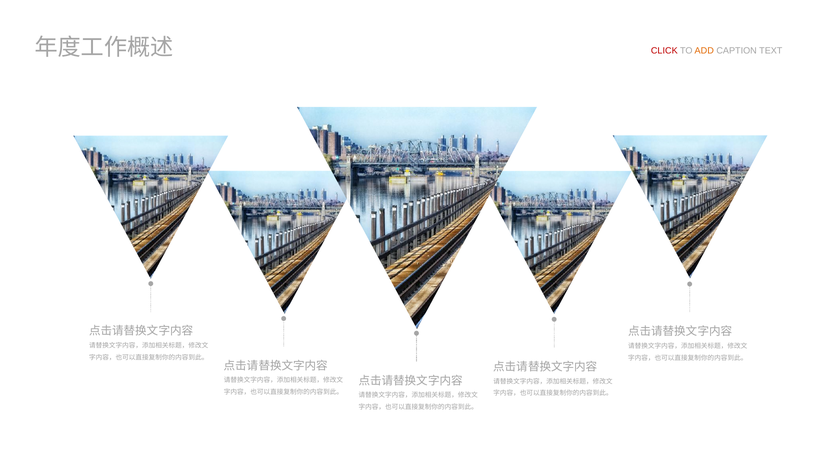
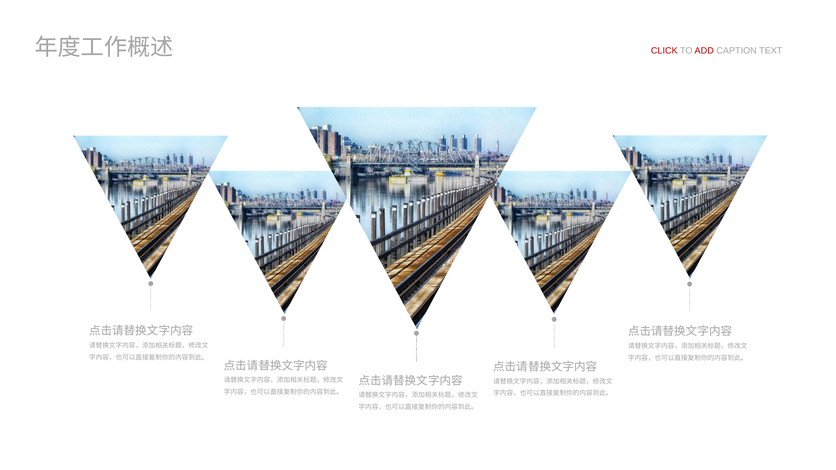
ADD colour: orange -> red (704, 51)
